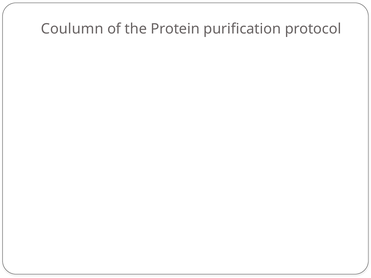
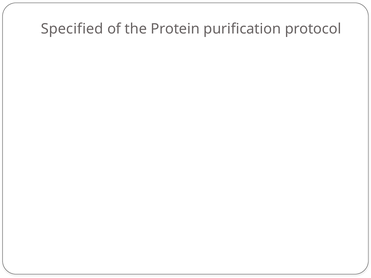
Coulumn: Coulumn -> Specified (72, 29)
